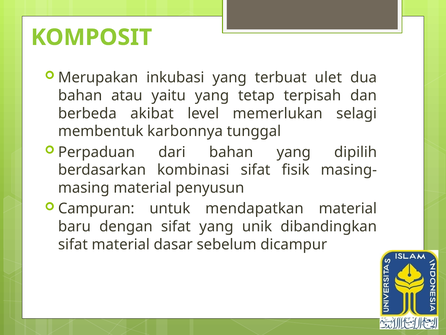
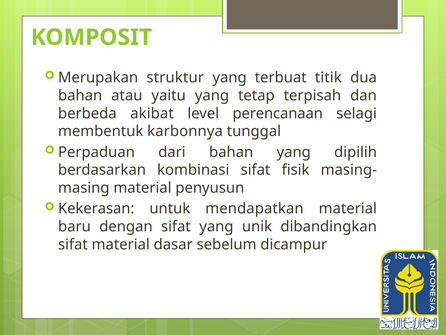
inkubasi: inkubasi -> struktur (175, 78)
ulet: ulet -> titik (328, 78)
memerlukan: memerlukan -> perencanaan (278, 113)
Campuran: Campuran -> Kekerasan (96, 208)
